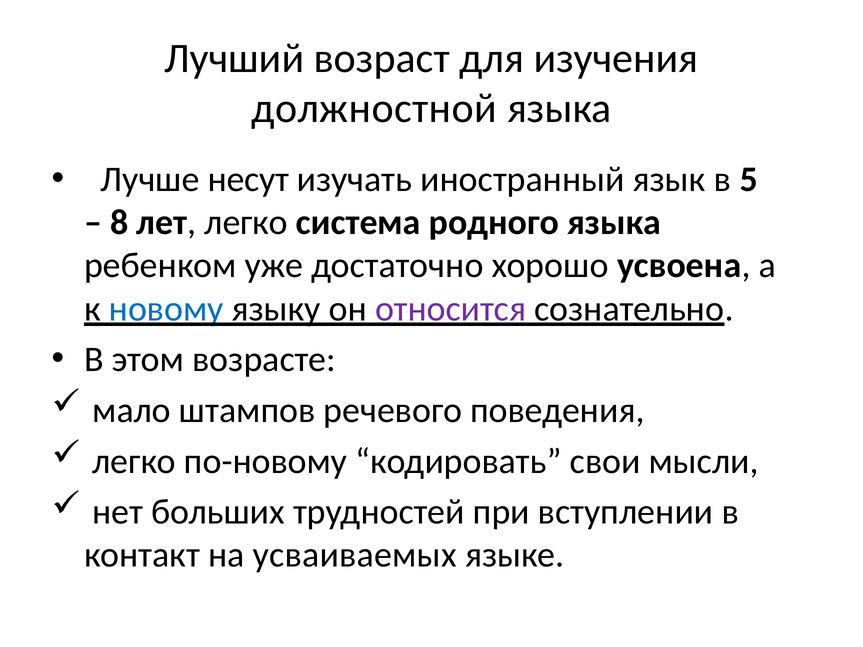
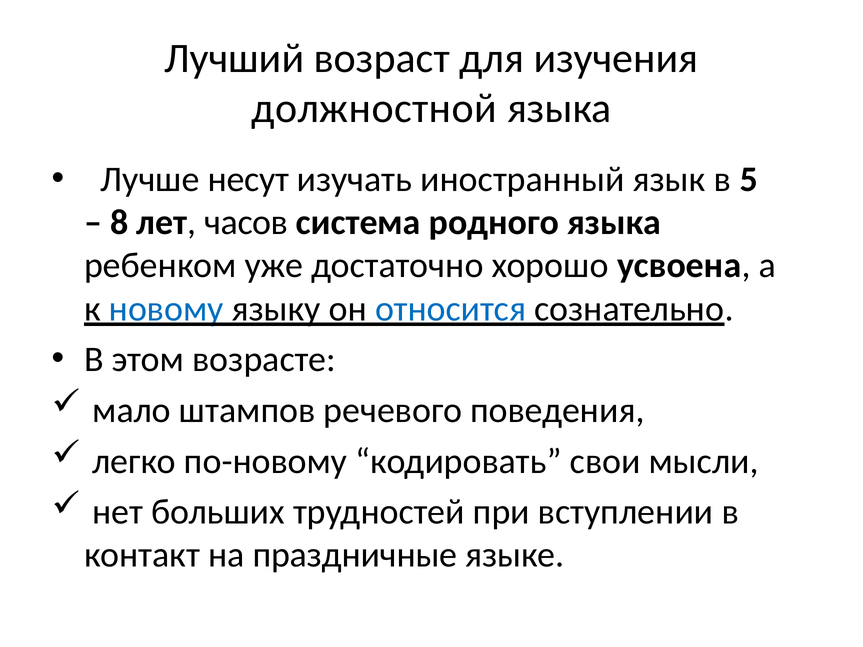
лет легко: легко -> часов (246, 223)
относится colour: purple -> blue (451, 309)
усваиваемых: усваиваемых -> праздничные (355, 555)
